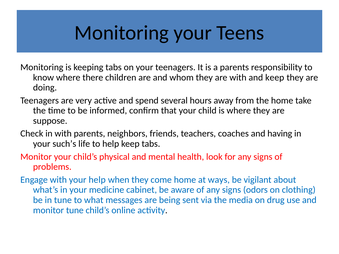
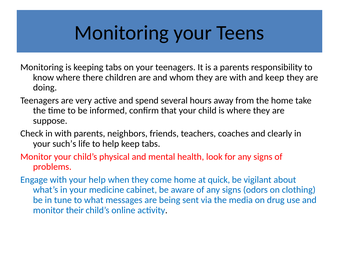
having: having -> clearly (280, 134)
ways: ways -> quick (219, 180)
monitor tune: tune -> their (75, 210)
